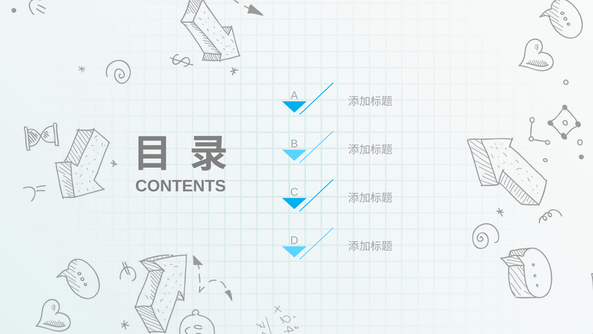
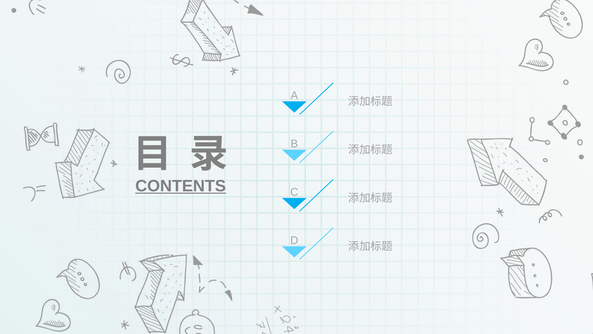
CONTENTS underline: none -> present (181, 186)
